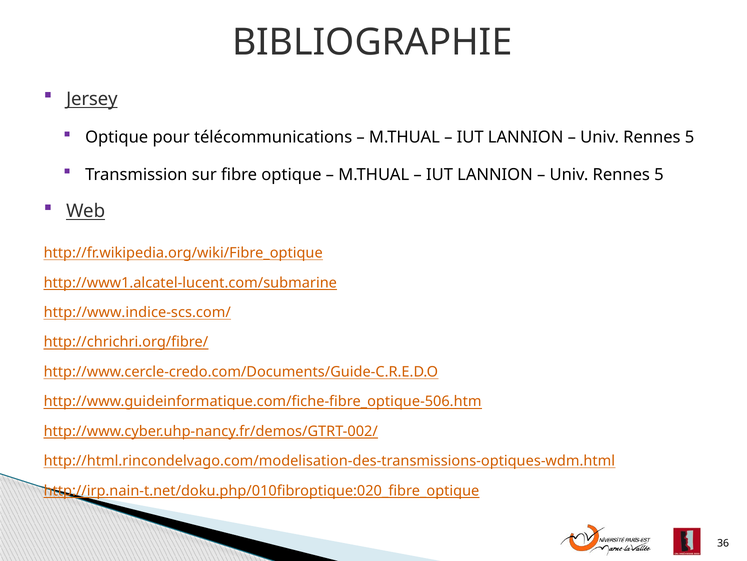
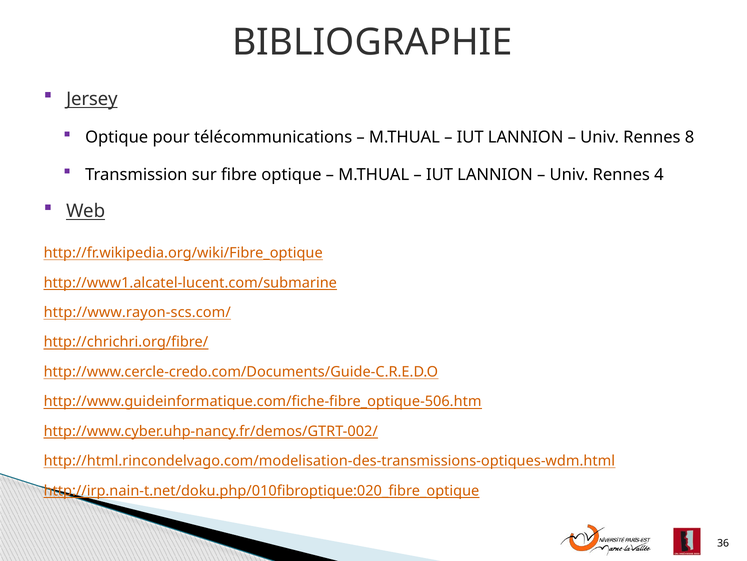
5: 5 -> 8 (690, 137)
5: 5 -> 4 (659, 175)
http://www.indice-scs.com/: http://www.indice-scs.com/ -> http://www.rayon-scs.com/ (137, 312)
